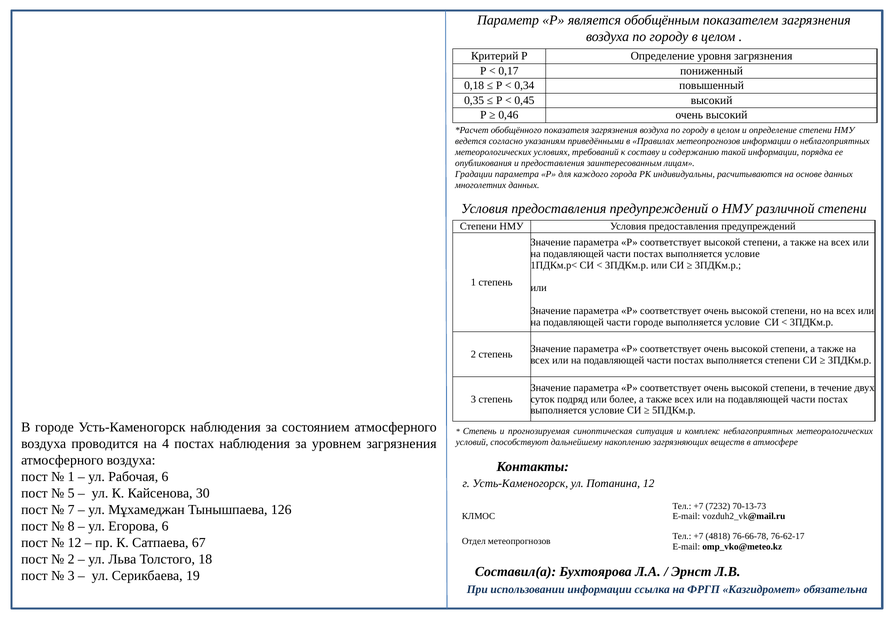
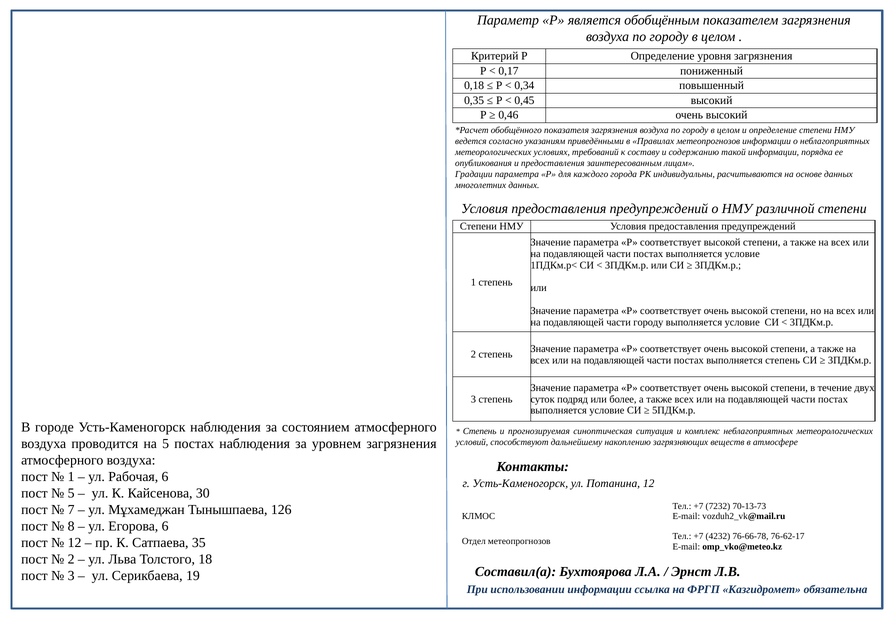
части городе: городе -> городу (648, 322)
выполняется степени: степени -> степень (783, 360)
на 4: 4 -> 5 (166, 444)
4818: 4818 -> 4232 (718, 536)
67: 67 -> 35 (199, 543)
